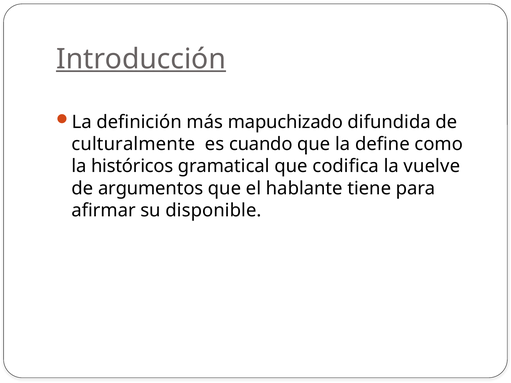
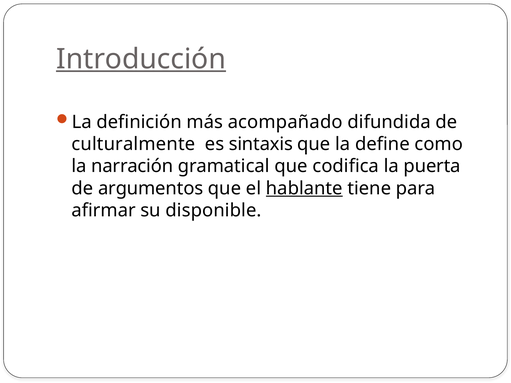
mapuchizado: mapuchizado -> acompañado (285, 122)
cuando: cuando -> sintaxis (261, 144)
históricos: históricos -> narración (132, 166)
vuelve: vuelve -> puerta (432, 166)
hablante underline: none -> present (304, 188)
